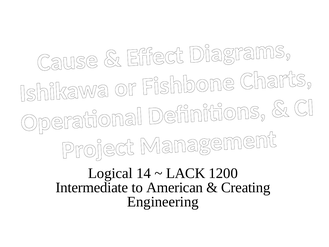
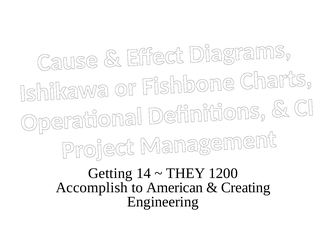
Logical: Logical -> Getting (110, 173)
LACK: LACK -> THEY (186, 173)
Intermediate: Intermediate -> Accomplish (92, 187)
